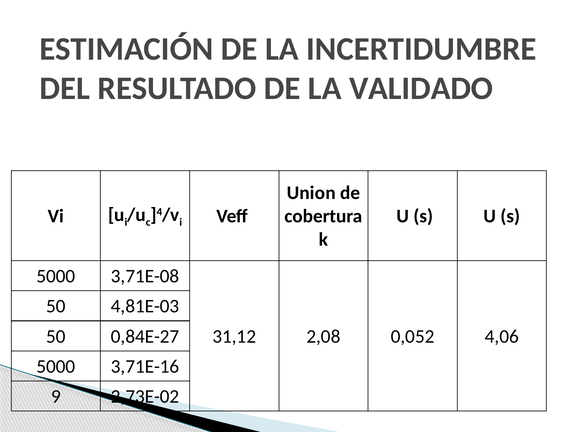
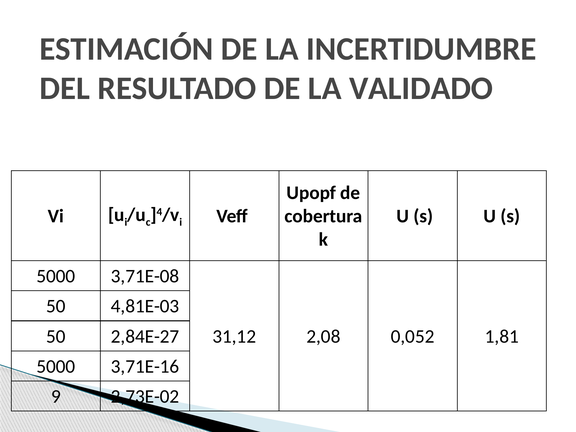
Union: Union -> Upopf (311, 193)
0,84E-27: 0,84E-27 -> 2,84E-27 (145, 336)
4,06: 4,06 -> 1,81 (502, 336)
